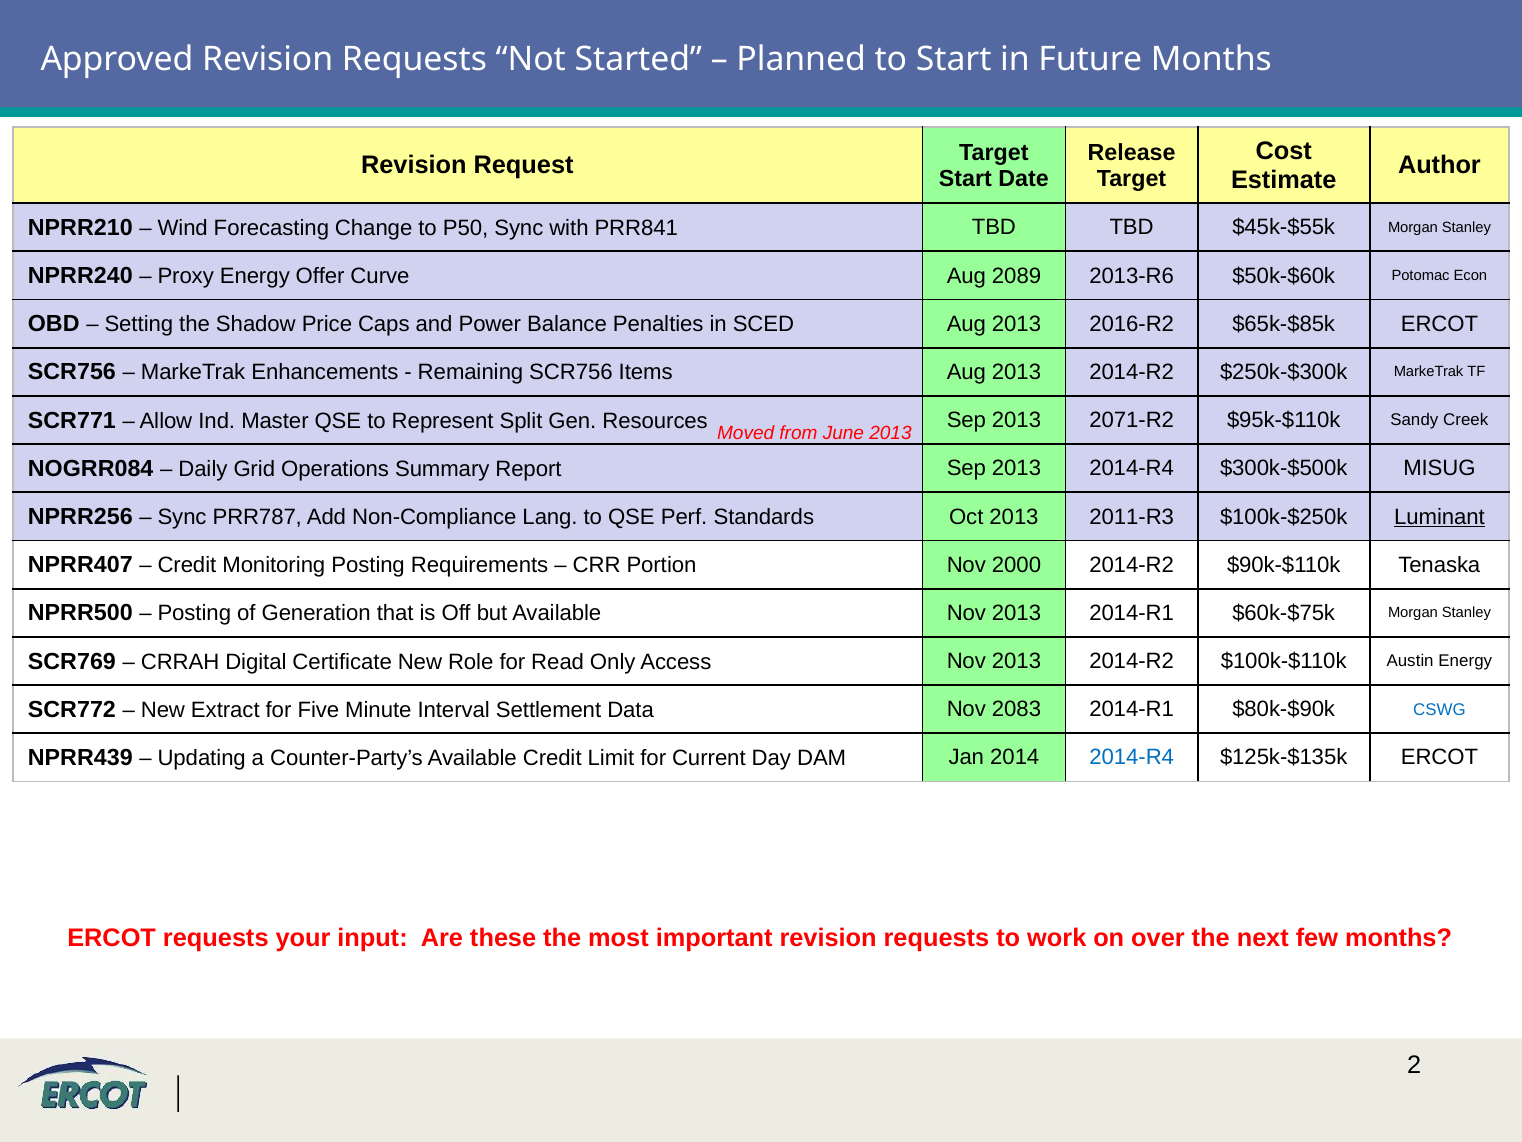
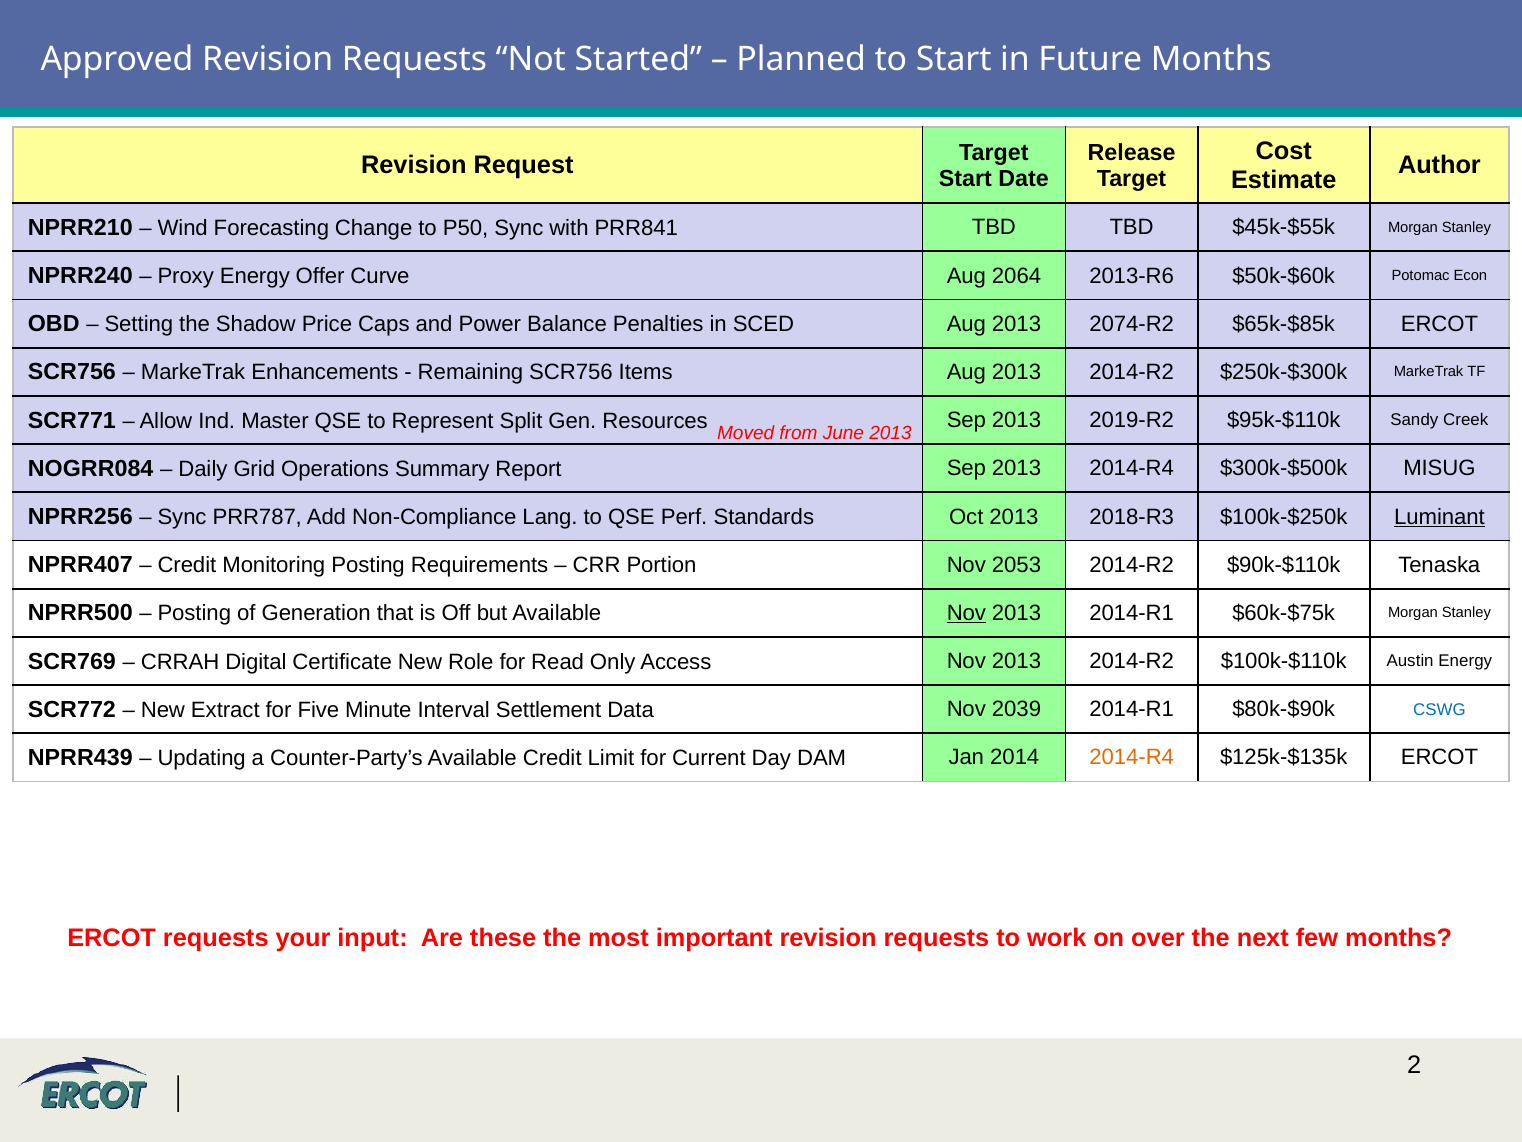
2089: 2089 -> 2064 (1017, 276)
2016-R2: 2016-R2 -> 2074-R2 (1132, 324)
2071-R2: 2071-R2 -> 2019-R2 (1132, 420)
2011-R3: 2011-R3 -> 2018-R3 (1132, 516)
2000: 2000 -> 2053 (1016, 565)
Nov underline: none -> present (966, 613)
2083: 2083 -> 2039 (1016, 709)
2014-R4 colour: blue -> orange (1132, 757)
